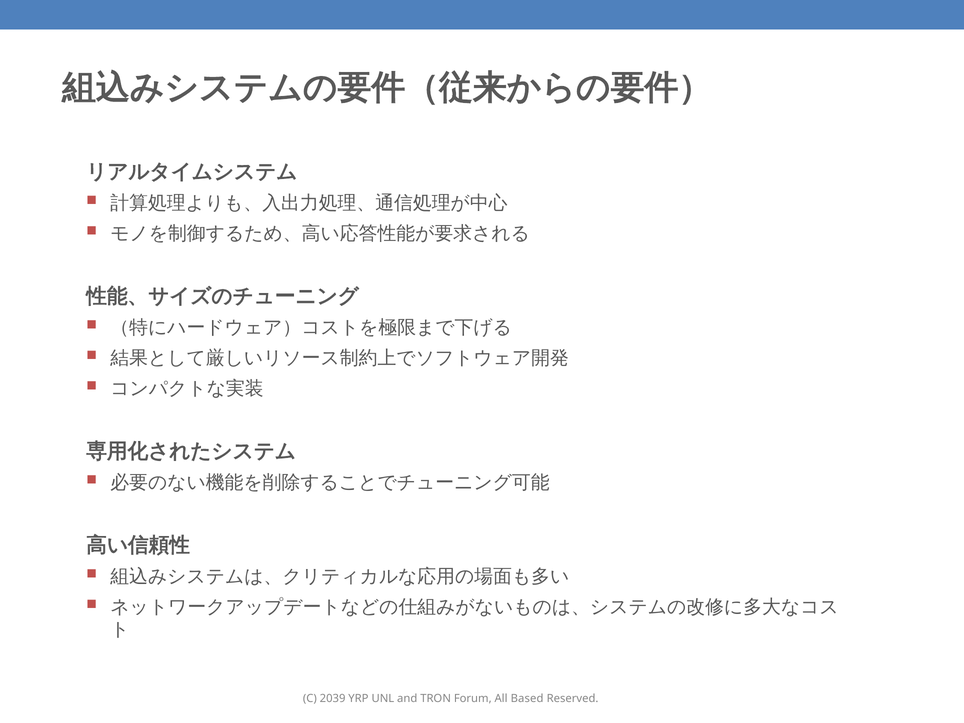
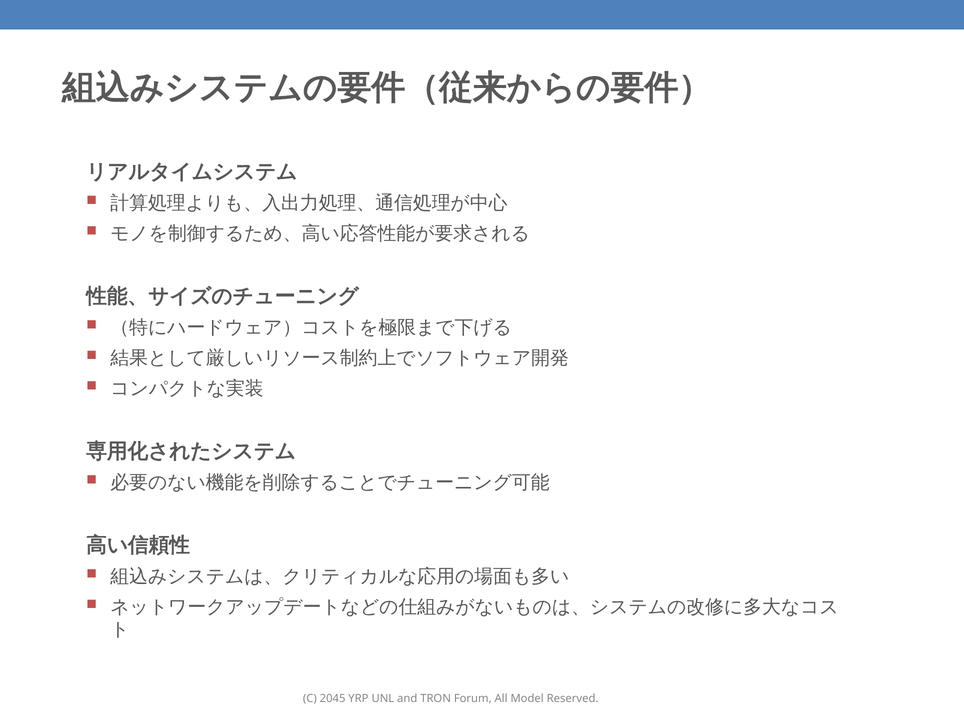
2039: 2039 -> 2045 (333, 699)
Based: Based -> Model (527, 699)
